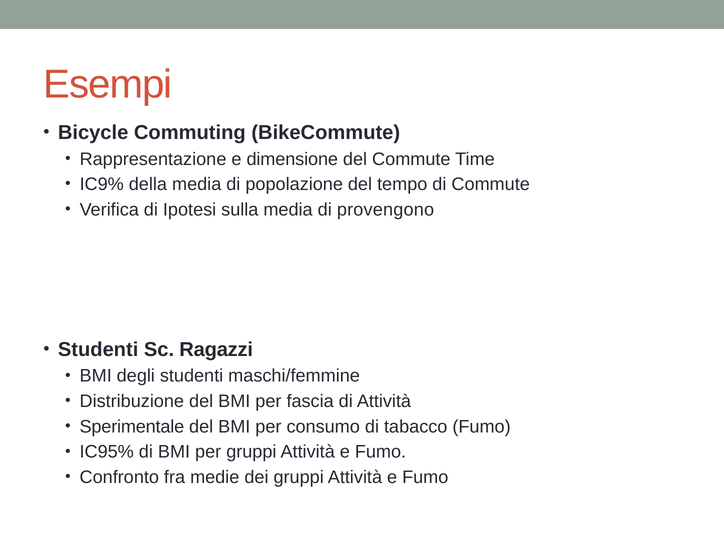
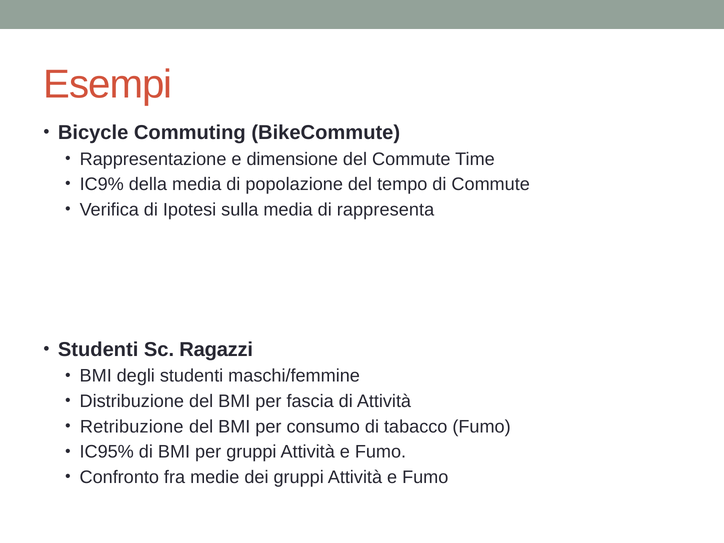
provengono: provengono -> rappresenta (386, 210)
Sperimentale: Sperimentale -> Retribuzione (132, 427)
